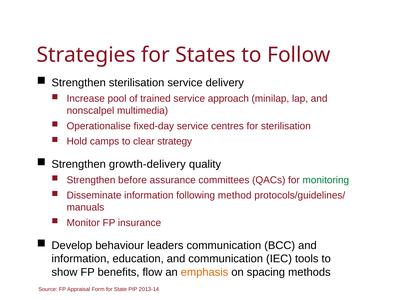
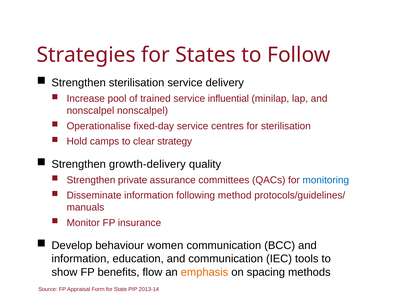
approach: approach -> influential (228, 98)
nonscalpel multimedia: multimedia -> nonscalpel (142, 110)
before: before -> private (133, 180)
monitoring colour: green -> blue (326, 180)
leaders: leaders -> women (165, 245)
